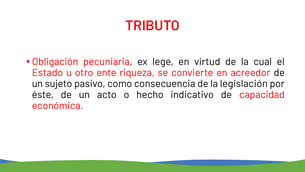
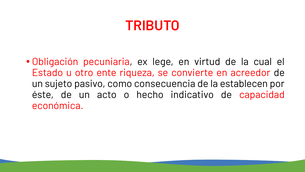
legislación: legislación -> establecen (244, 84)
